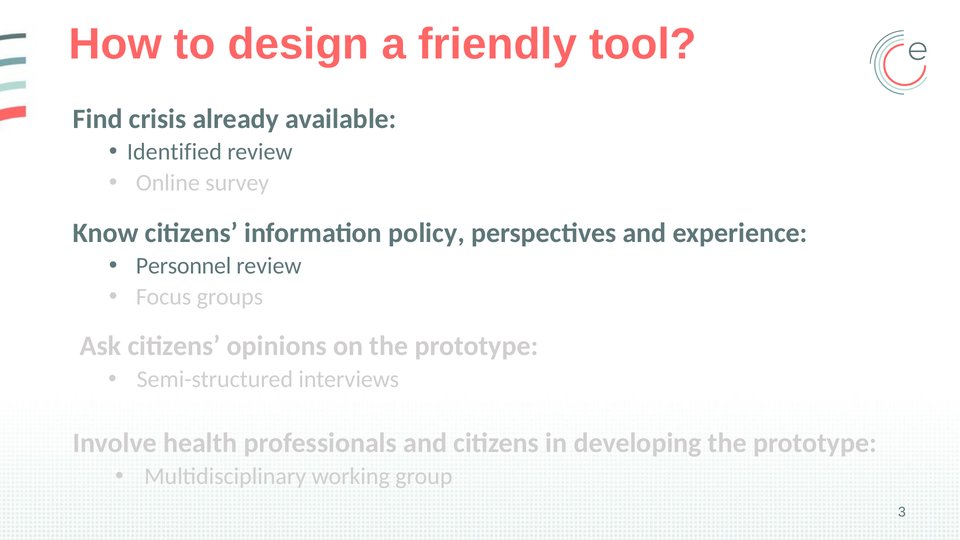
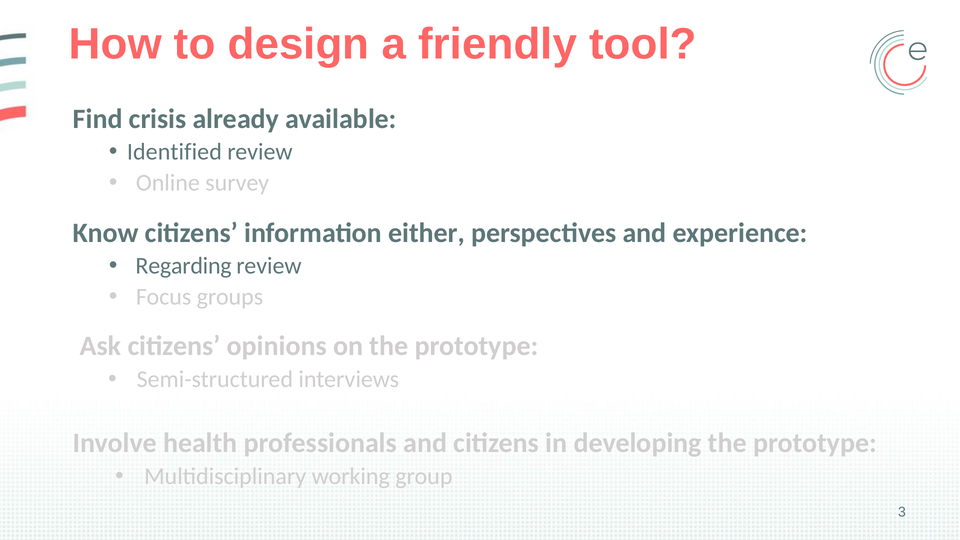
policy: policy -> either (427, 233)
Personnel: Personnel -> Regarding (184, 266)
